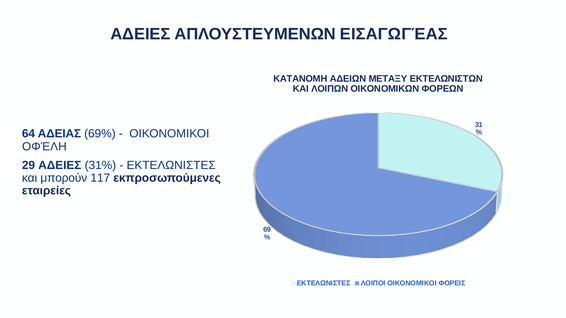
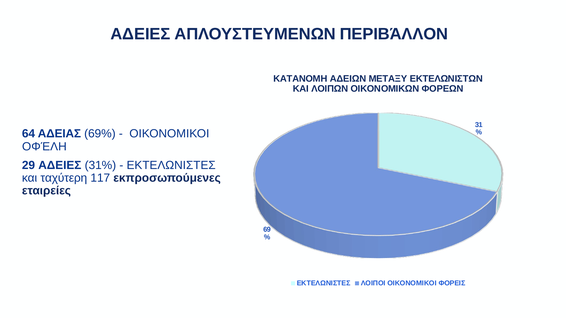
ΕΙΣΑΓΩΓΈΑΣ: ΕΙΣΑΓΩΓΈΑΣ -> ΠΕΡΙΒΆΛΛΟΝ (394, 34)
μπορούν: μπορούν -> ταχύτερη (64, 178)
